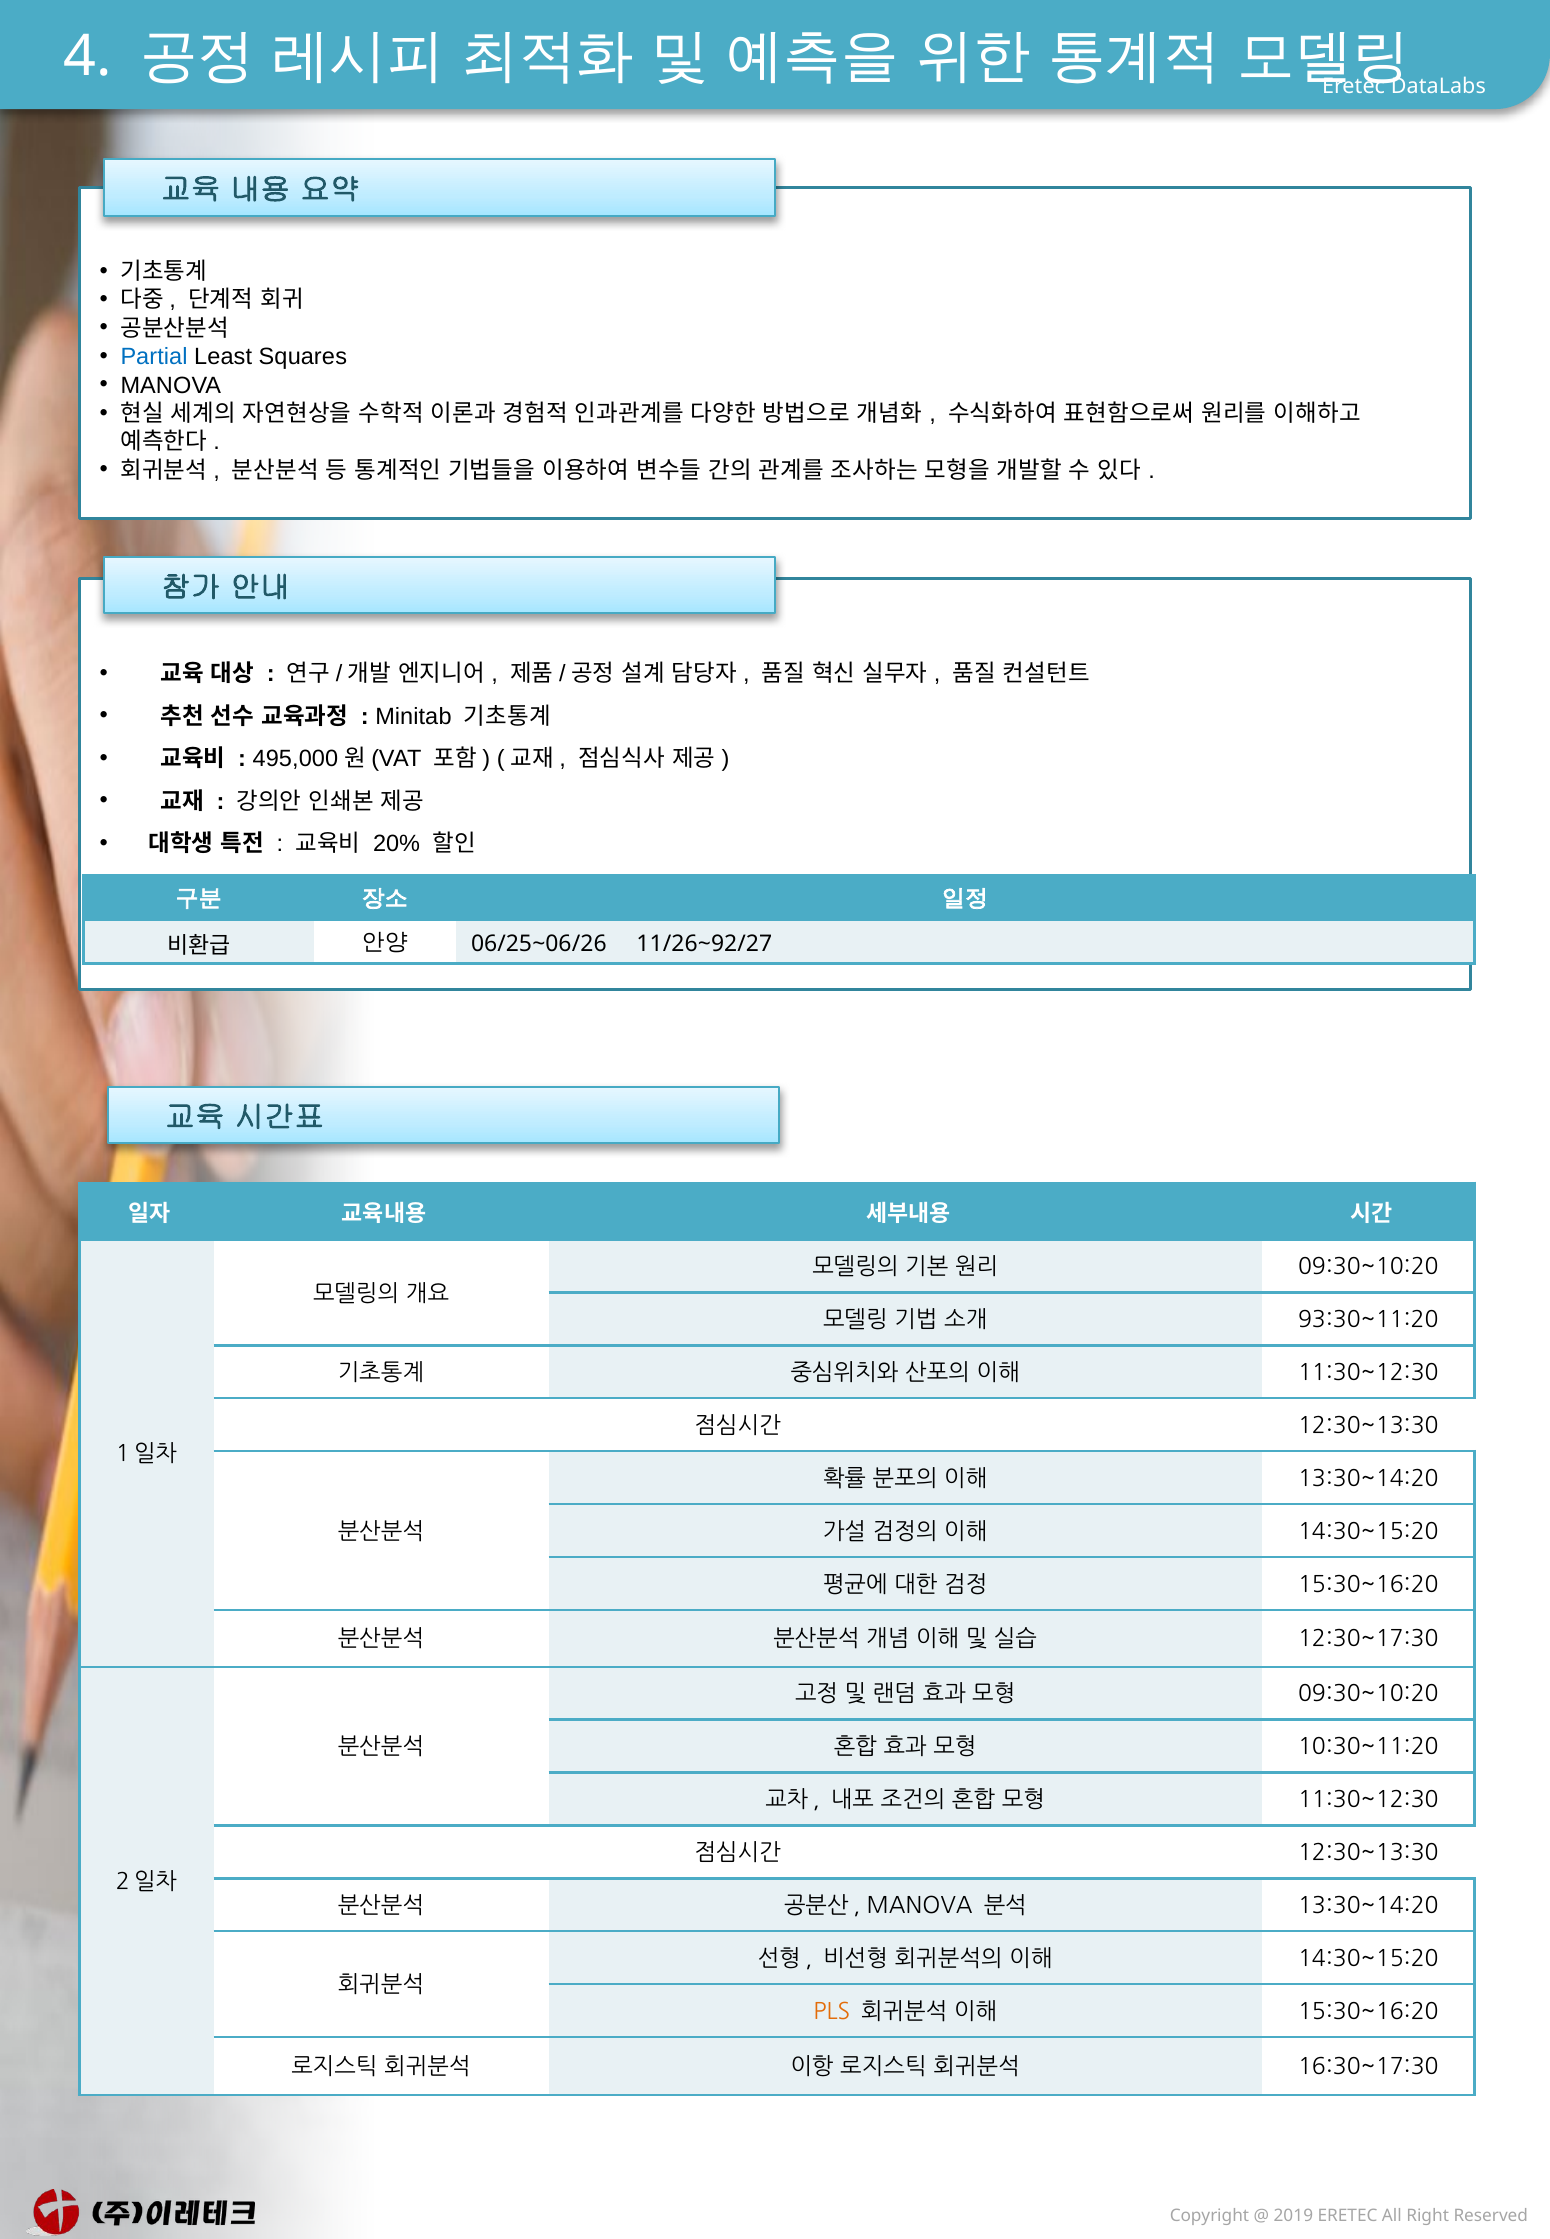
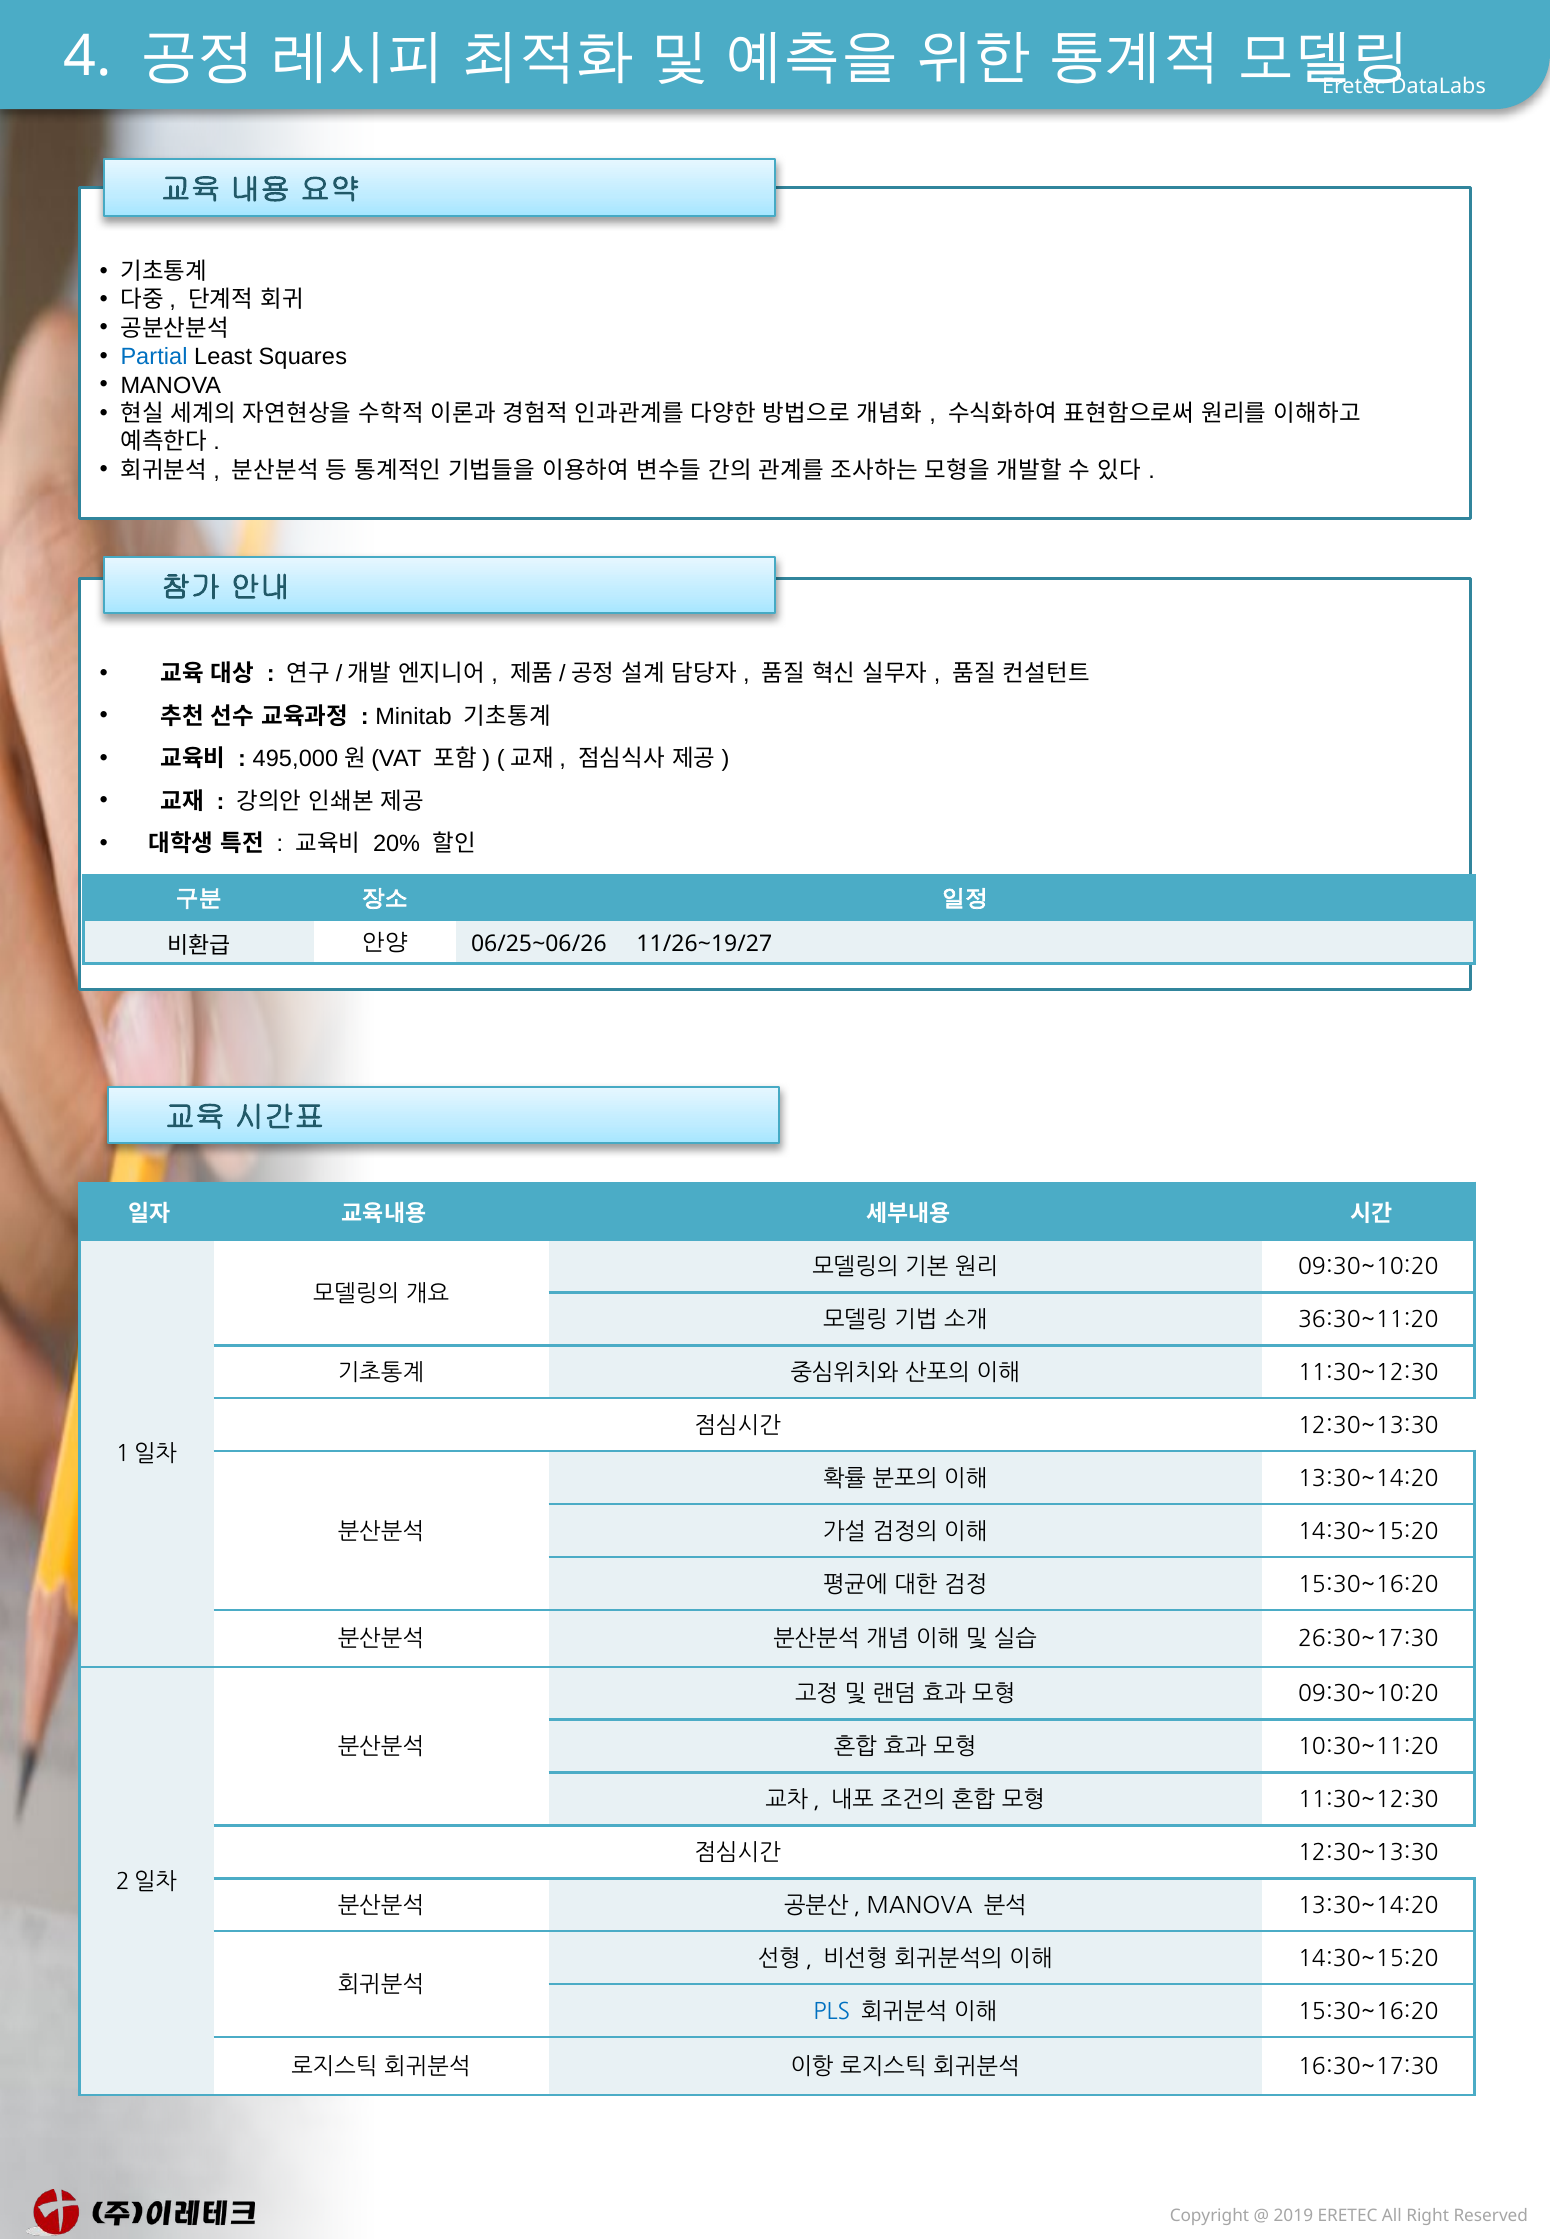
11/26~92/27: 11/26~92/27 -> 11/26~19/27 (704, 944)
93:30~11:20: 93:30~11:20 -> 36:30~11:20 (1368, 1320)
12:30~17:30: 12:30~17:30 -> 26:30~17:30 (1368, 1639)
PLS colour: orange -> blue (832, 2012)
